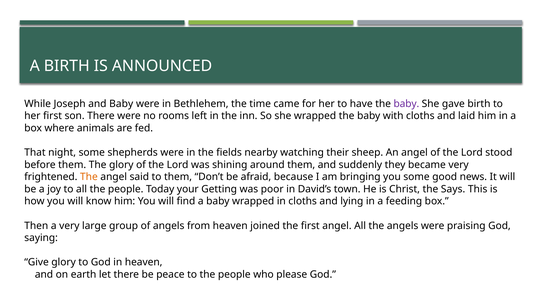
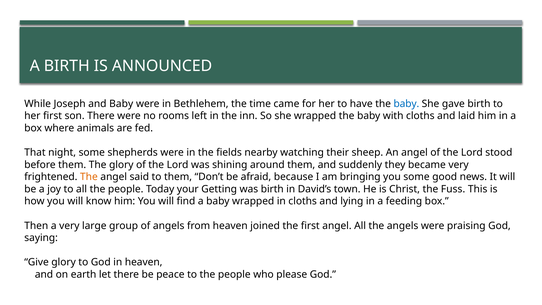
baby colour: purple -> blue (406, 104)
was poor: poor -> birth (272, 189)
Says: Says -> Fuss (453, 189)
